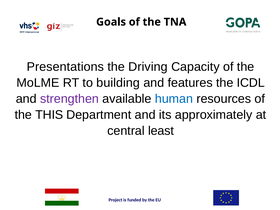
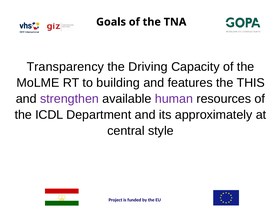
Presentations: Presentations -> Transparency (65, 67)
ICDL: ICDL -> THIS (251, 83)
human colour: blue -> purple (174, 99)
THIS: THIS -> ICDL (49, 115)
least: least -> style (161, 131)
